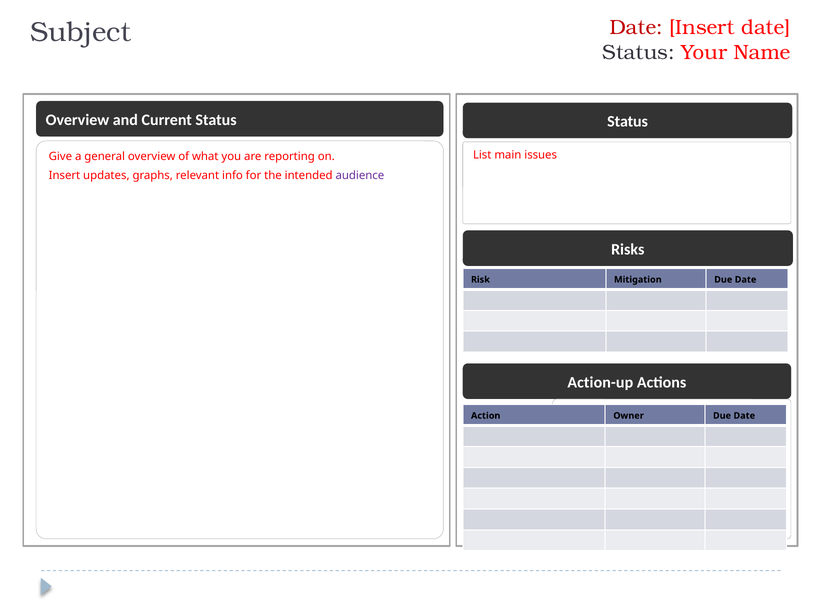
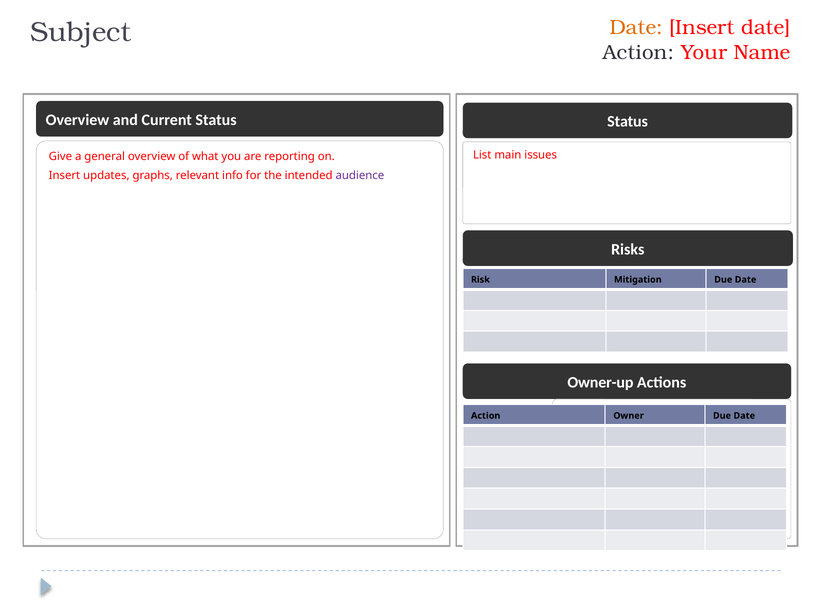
Date colour: red -> orange (636, 28)
Status: Status -> Action (638, 52)
Action-up: Action-up -> Owner-up (600, 383)
